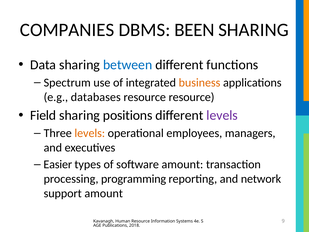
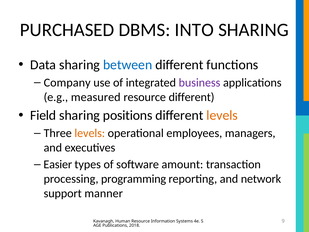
COMPANIES: COMPANIES -> PURCHASED (67, 30)
BEEN: BEEN -> INTO (194, 30)
Spectrum: Spectrum -> Company (67, 83)
business colour: orange -> purple (200, 83)
databases: databases -> measured (96, 97)
resource resource: resource -> different (192, 97)
levels colour: purple -> orange (222, 115)
support amount: amount -> manner (104, 193)
